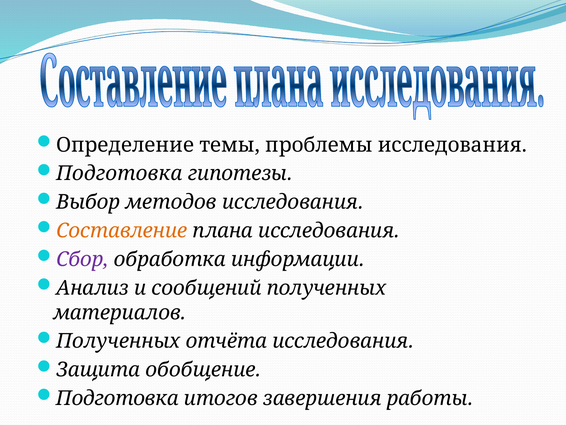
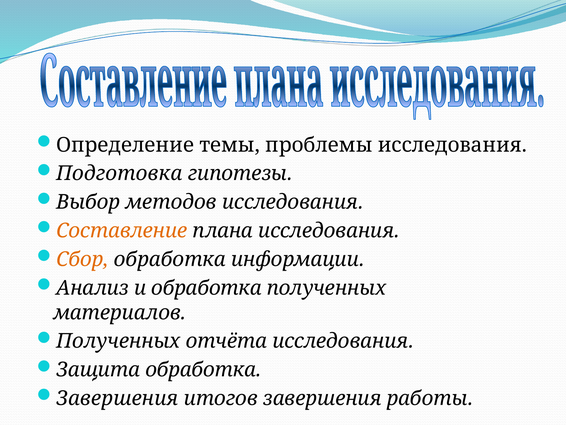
Сбор colour: purple -> orange (82, 259)
и сообщений: сообщений -> обработка (207, 288)
Защита обобщение: обобщение -> обработка (203, 369)
Подготовка: Подготовка -> Завершения (117, 398)
